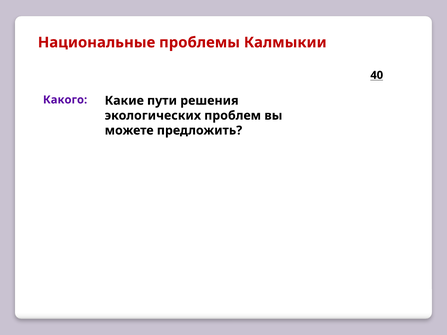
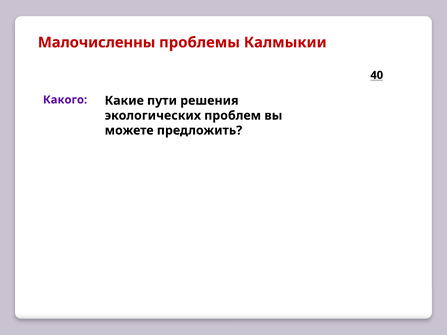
Национальные: Национальные -> Малочисленны (97, 43)
